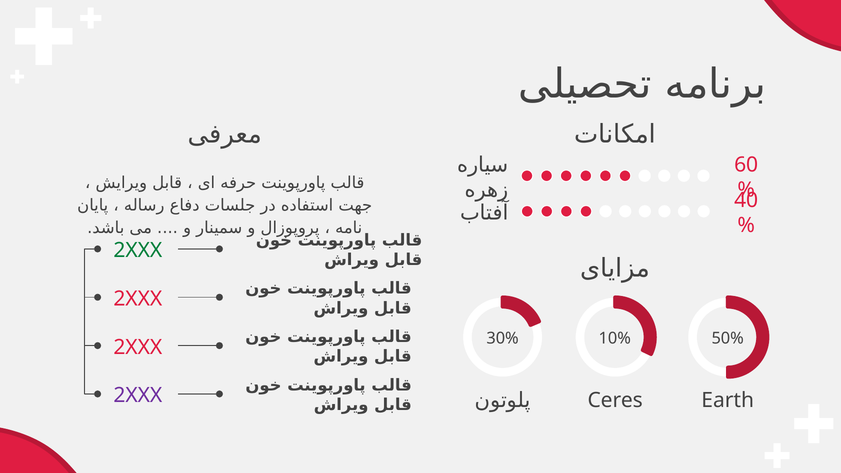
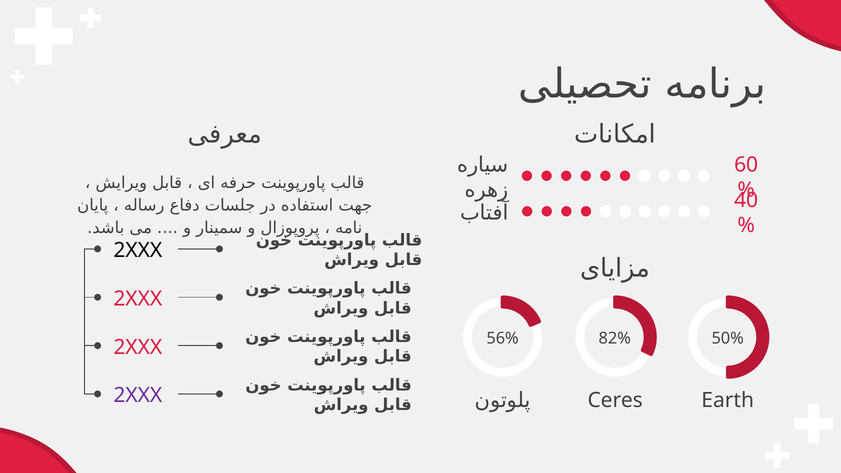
2XXX colour: green -> black (138, 250)
30%: 30% -> 56% (503, 338)
10%: 10% -> 82% (615, 338)
